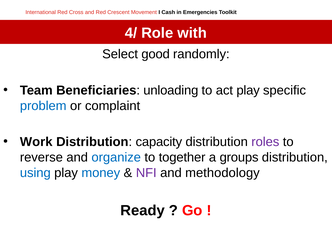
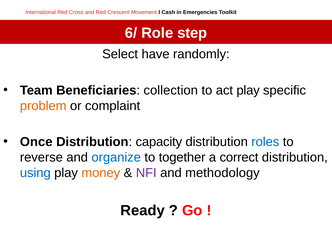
4/: 4/ -> 6/ (131, 33)
with: with -> step (192, 33)
good: good -> have (156, 54)
unloading: unloading -> collection (171, 90)
problem colour: blue -> orange (43, 106)
Work: Work -> Once (36, 142)
roles colour: purple -> blue (265, 142)
groups: groups -> correct (239, 157)
money colour: blue -> orange (101, 173)
